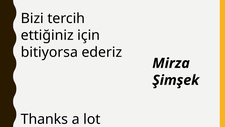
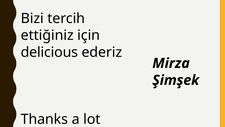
bitiyorsa: bitiyorsa -> delicious (49, 52)
